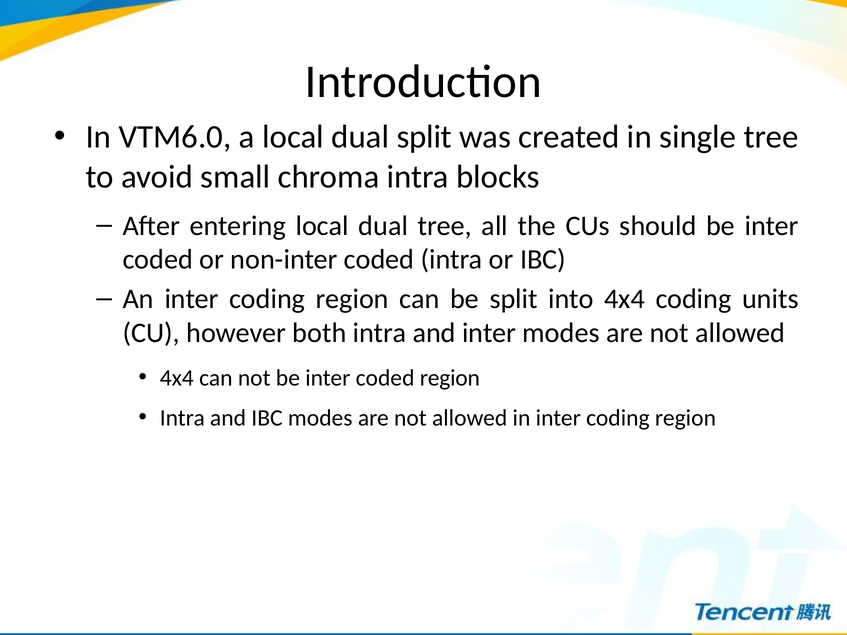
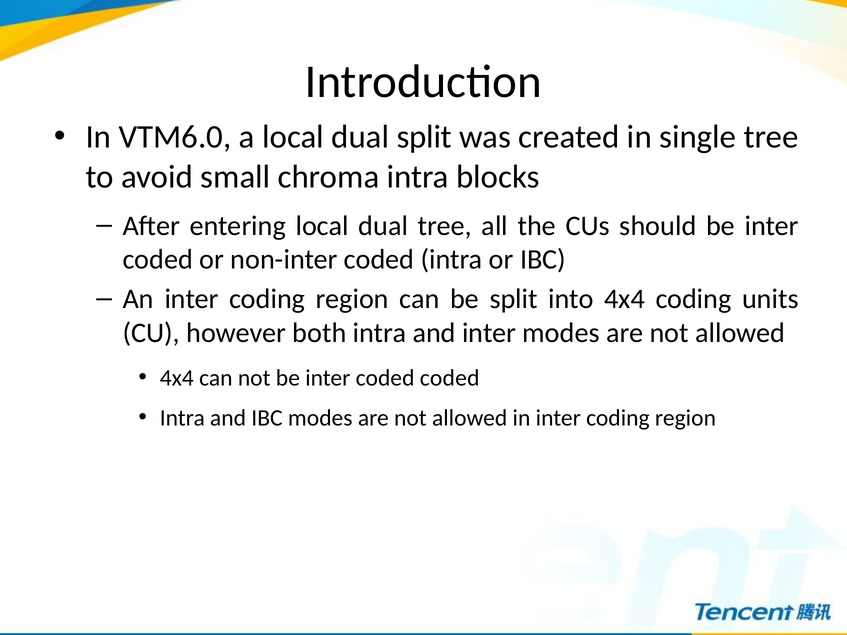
coded region: region -> coded (450, 378)
